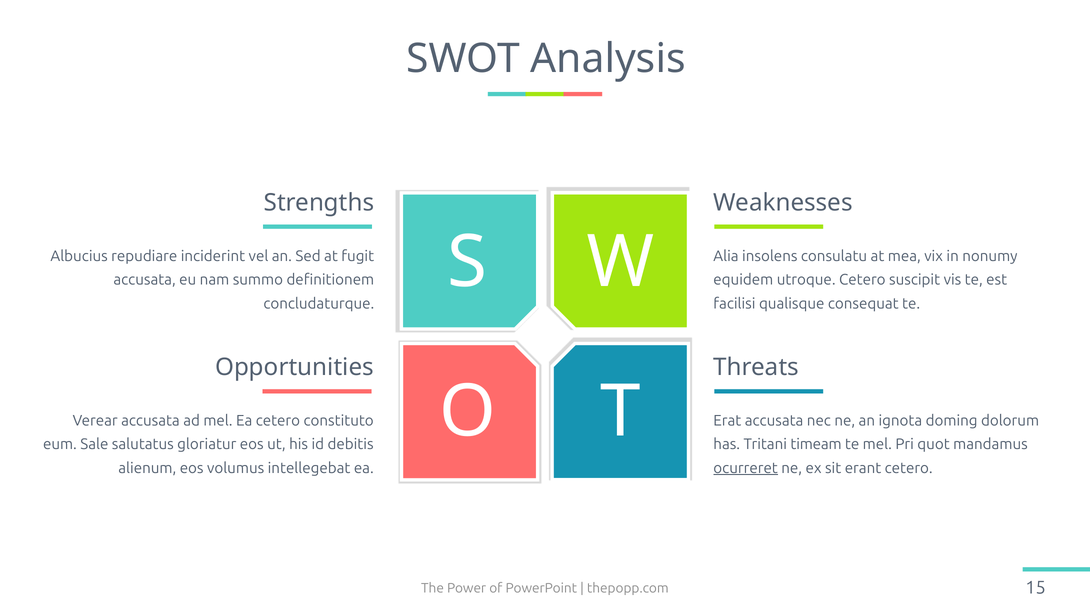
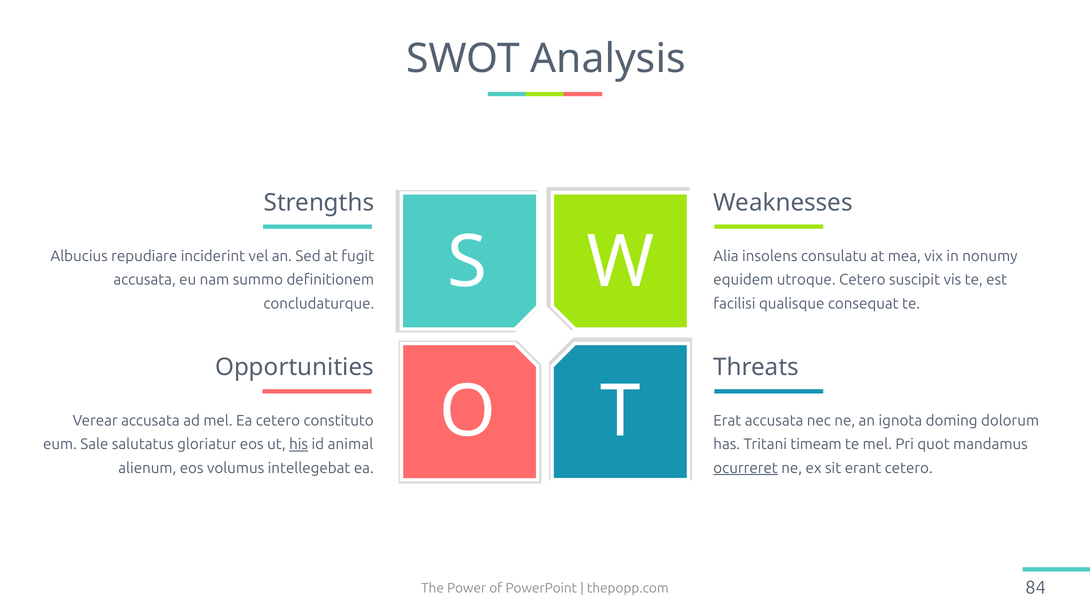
his underline: none -> present (299, 444)
debitis: debitis -> animal (350, 444)
15: 15 -> 84 (1036, 588)
